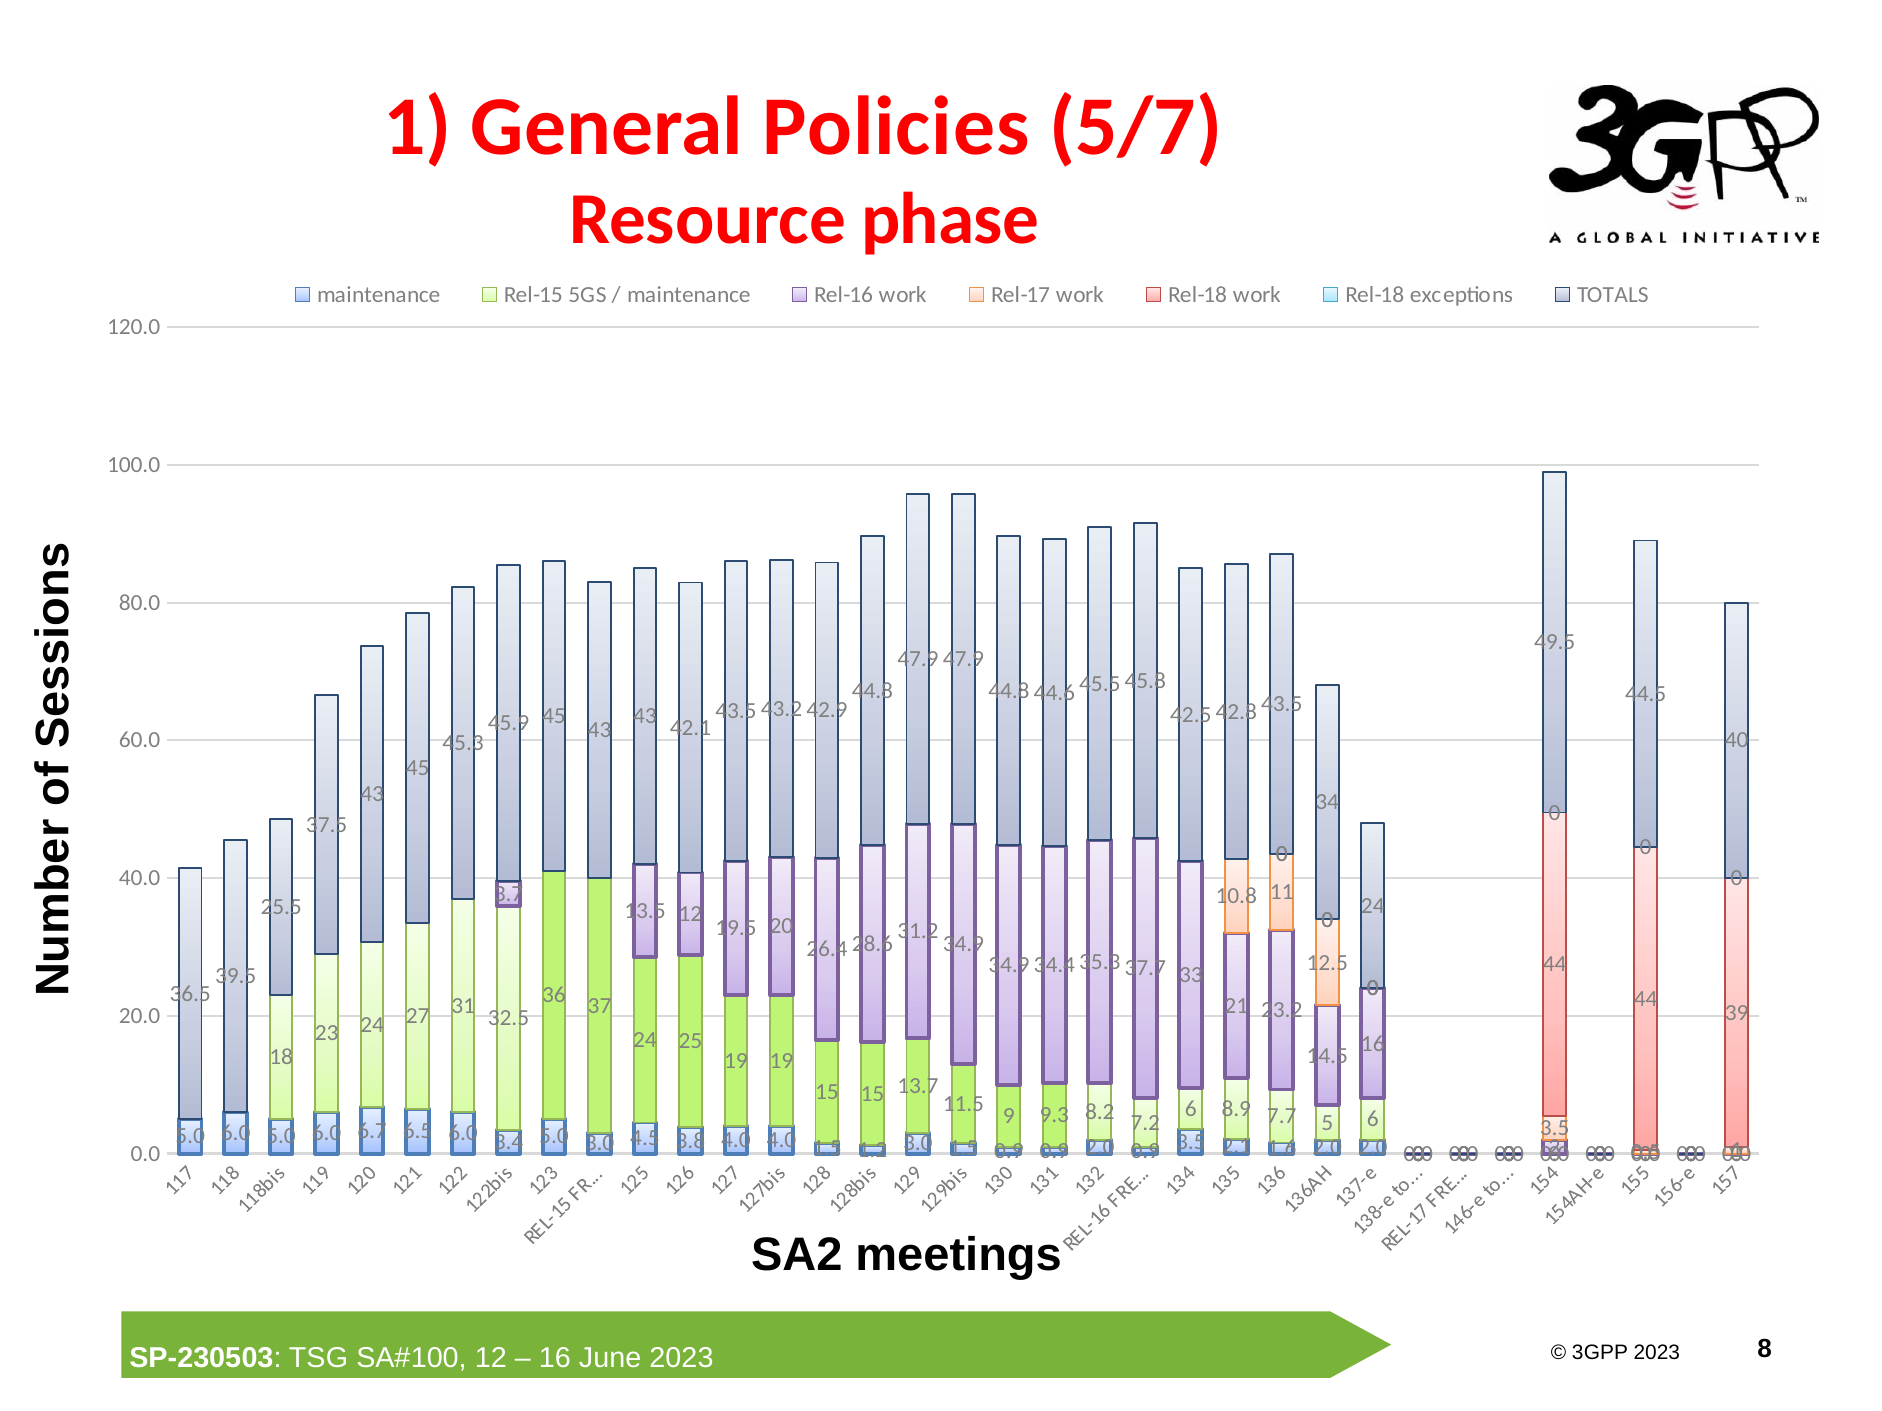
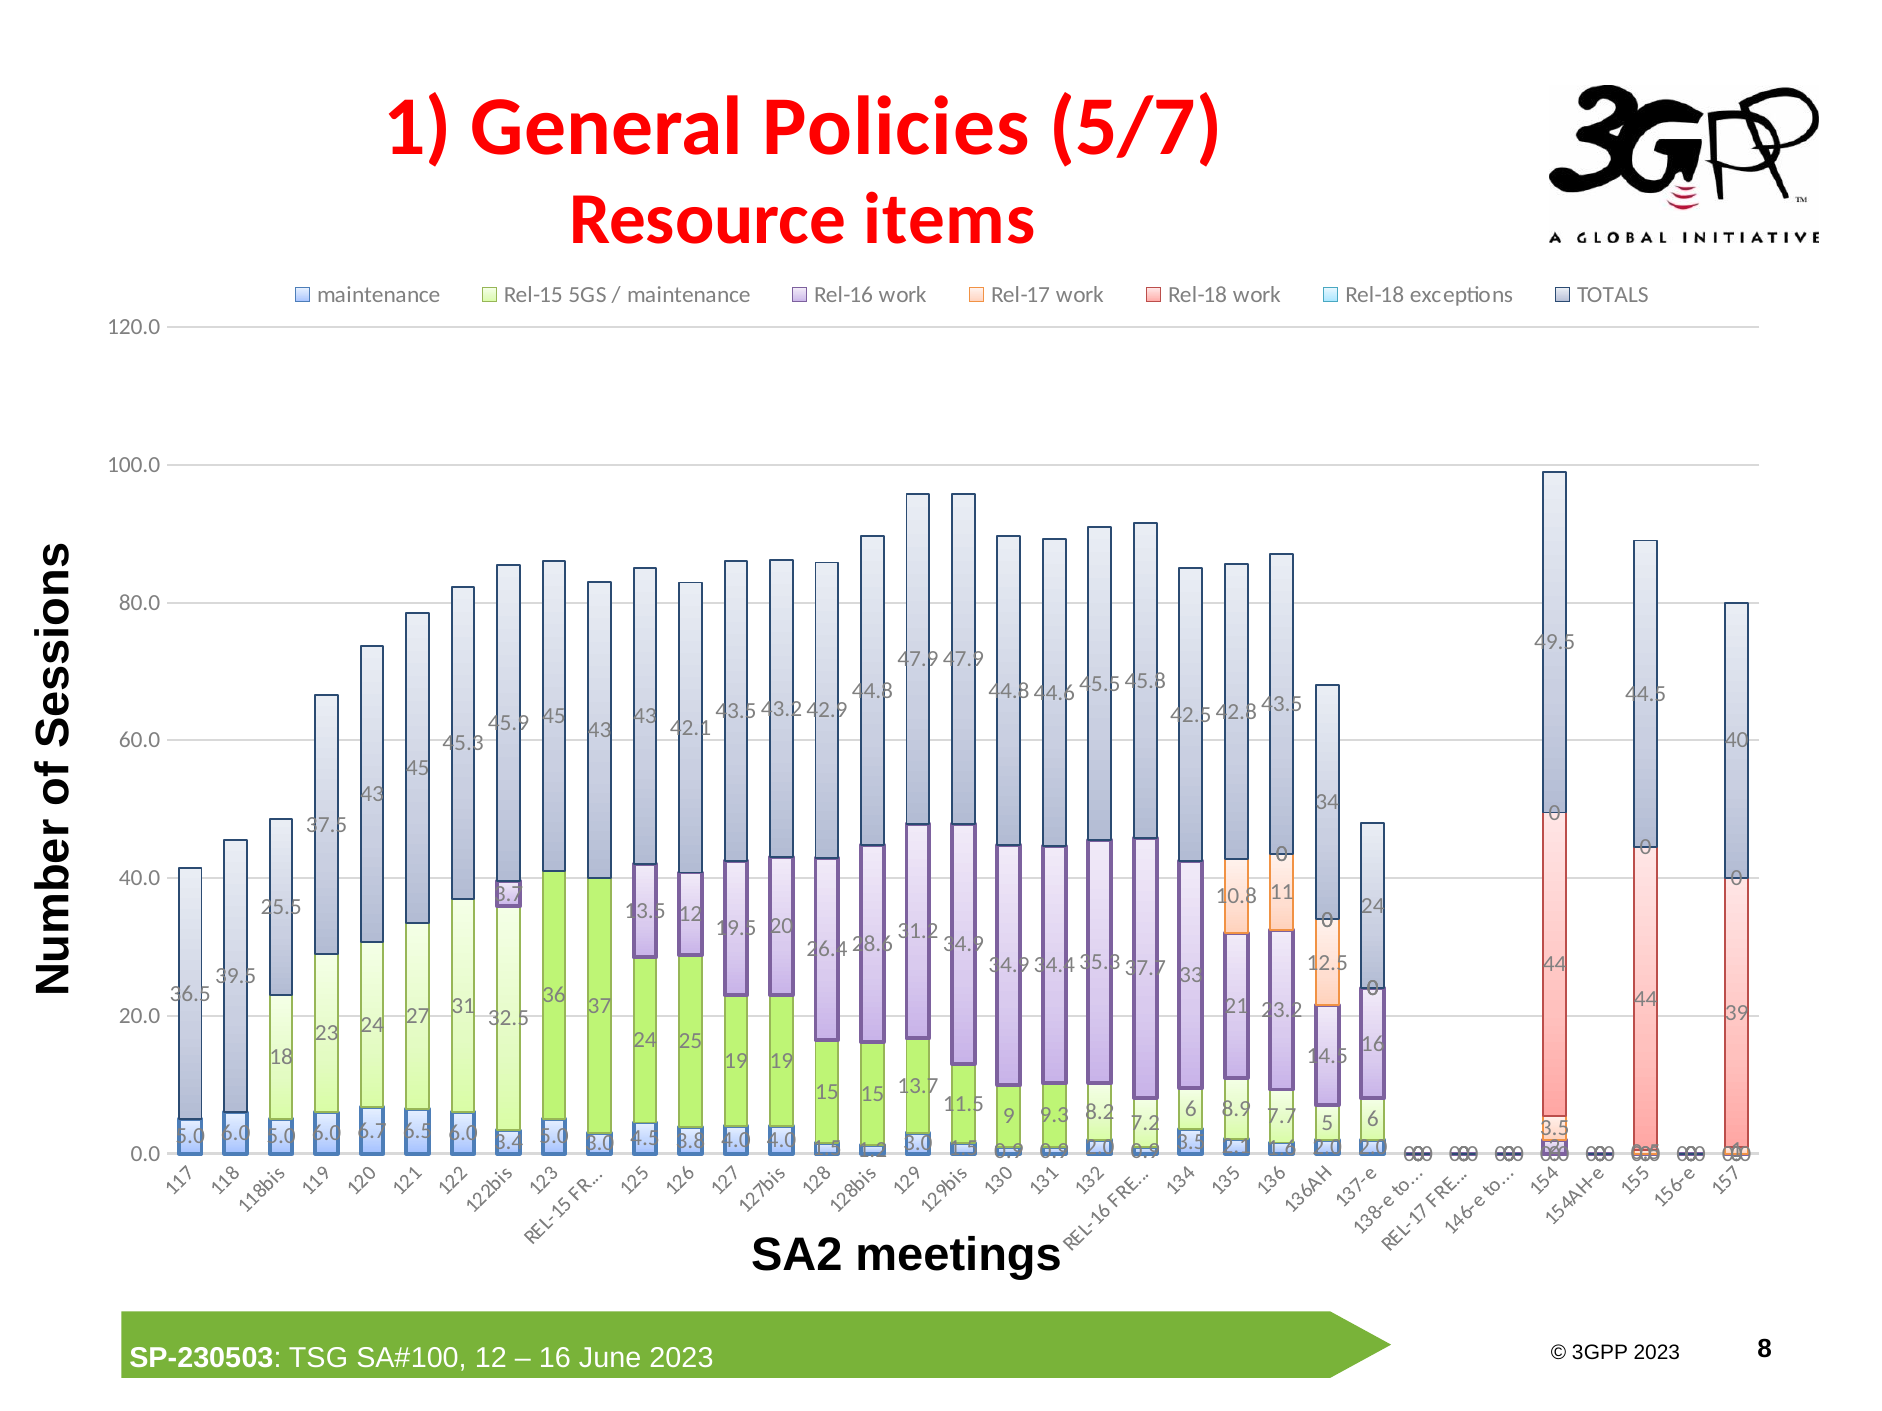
phase: phase -> items (949, 220)
